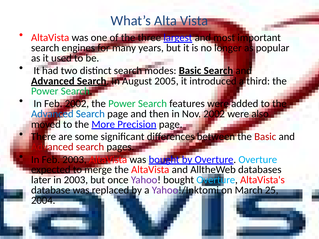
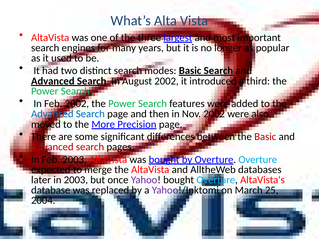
August 2005: 2005 -> 2002 (167, 81)
